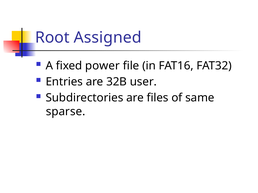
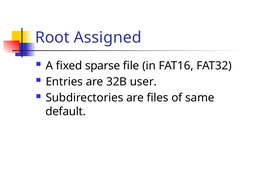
power: power -> sparse (103, 66)
sparse: sparse -> default (66, 112)
